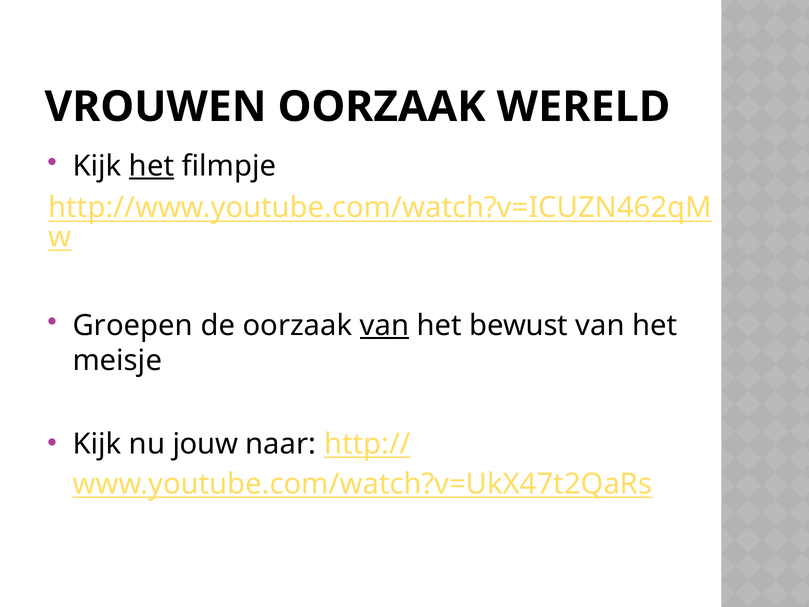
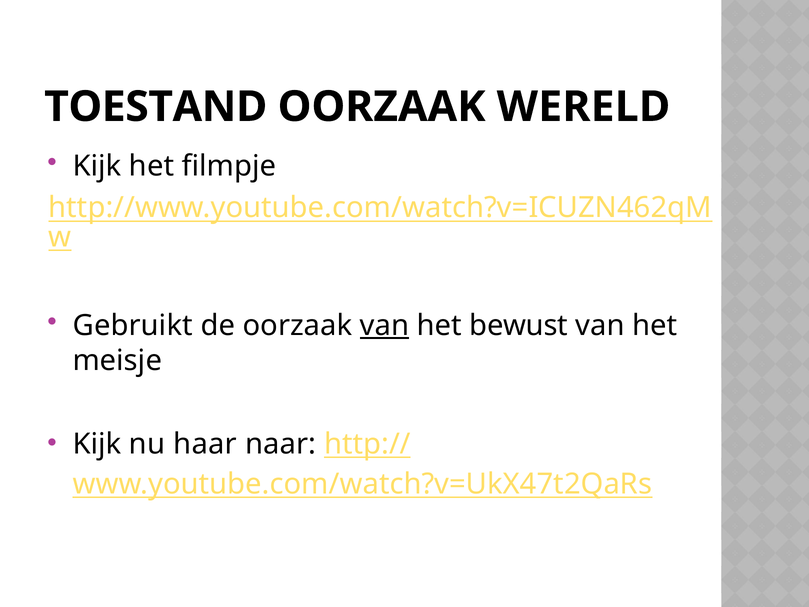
VROUWEN: VROUWEN -> TOESTAND (156, 107)
het underline: present -> none (152, 166)
Groepen: Groepen -> Gebruikt (133, 325)
jouw: jouw -> haar (205, 444)
